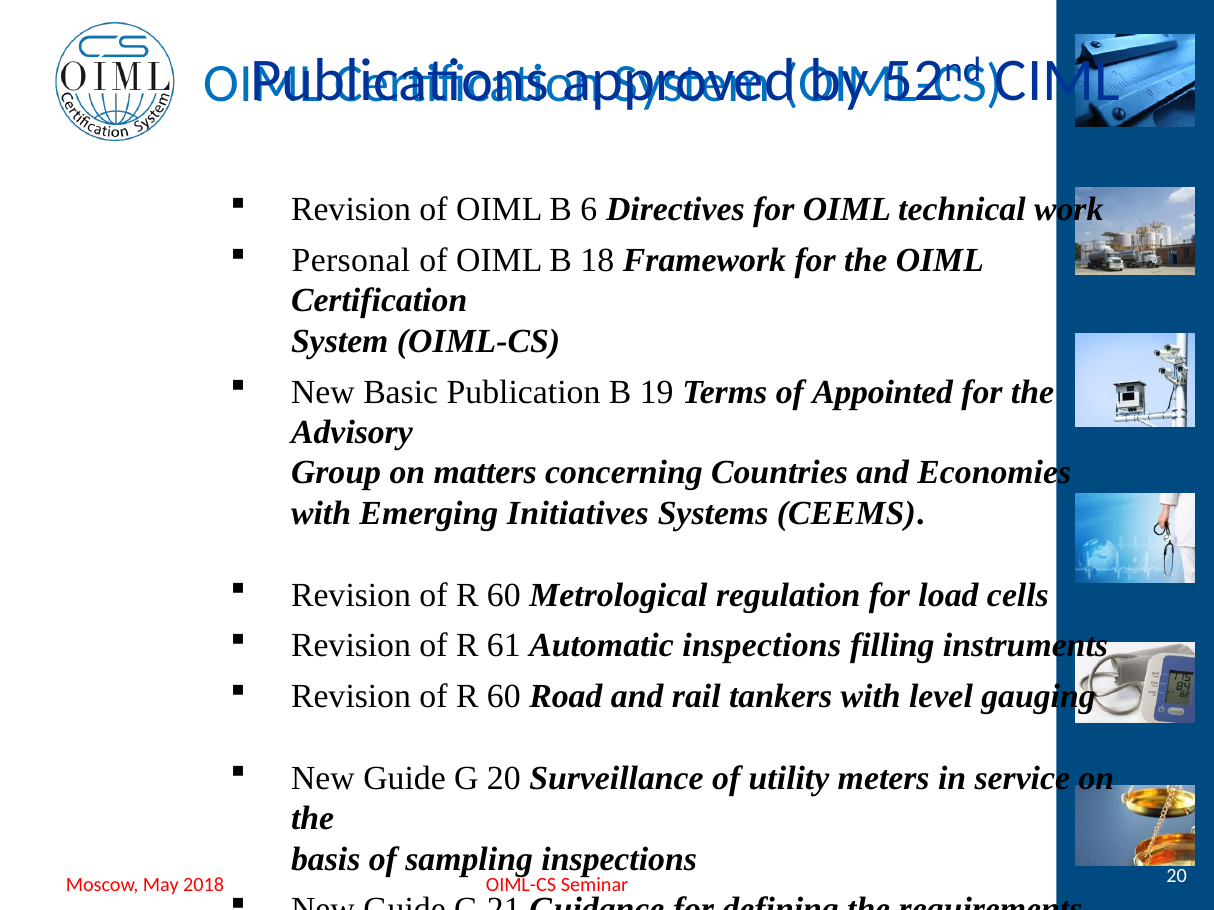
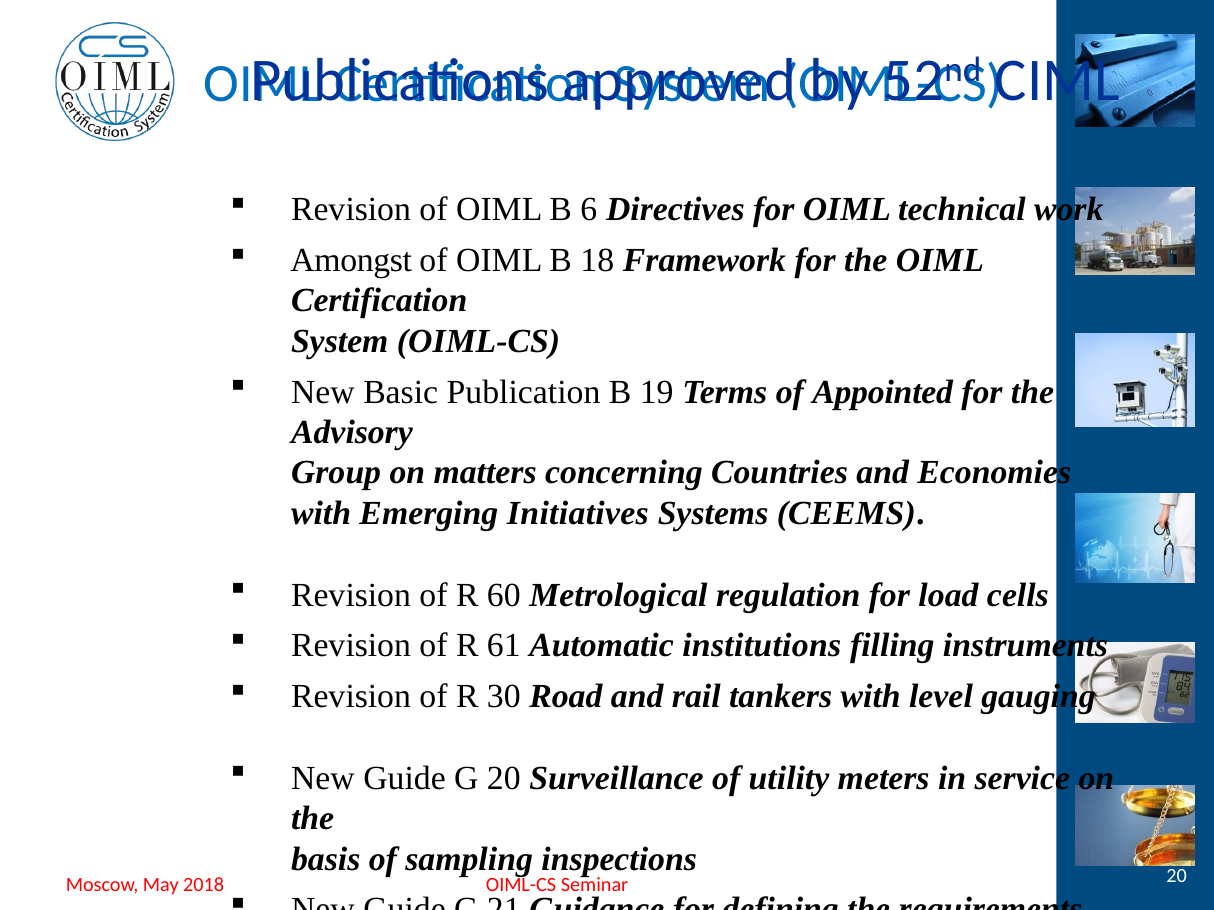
Personal: Personal -> Amongst (351, 261)
Automatic inspections: inspections -> institutions (762, 646)
60: 60 -> 30 (504, 697)
